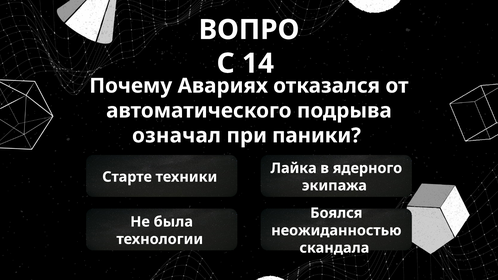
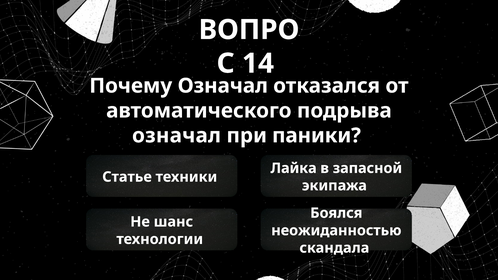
Почему Авариях: Авариях -> Означал (223, 86)
ядерного: ядерного -> запасной (367, 168)
Старте: Старте -> Статье (127, 177)
была: была -> шанс (173, 222)
